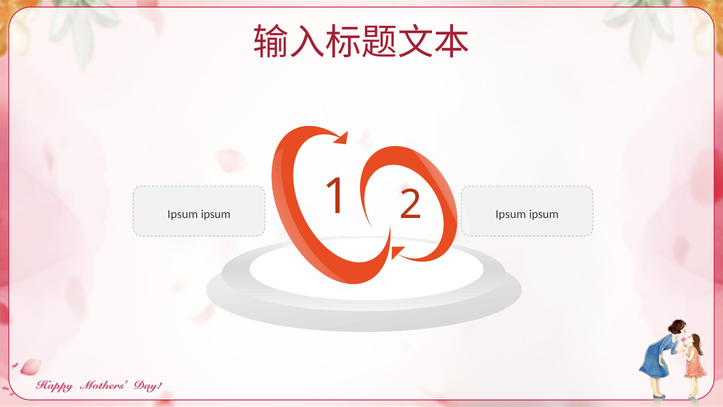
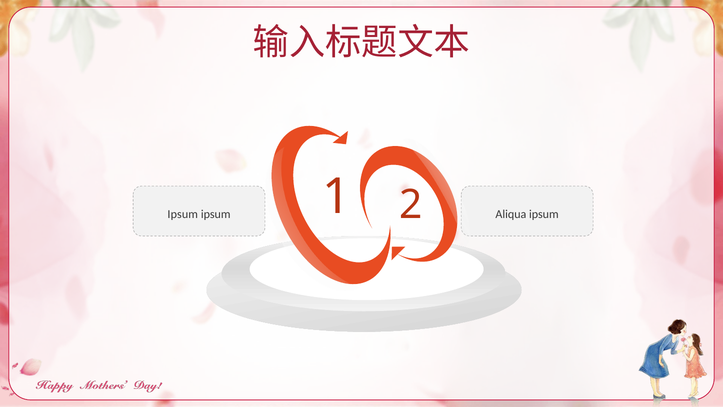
Ipsum: Ipsum -> Aliqua (511, 214)
